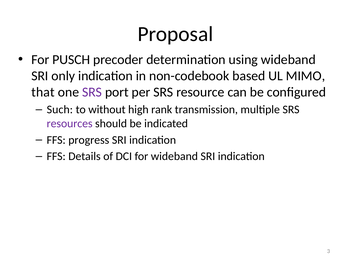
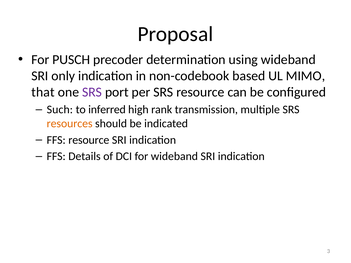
without: without -> inferred (107, 110)
resources colour: purple -> orange (70, 124)
FFS progress: progress -> resource (89, 140)
